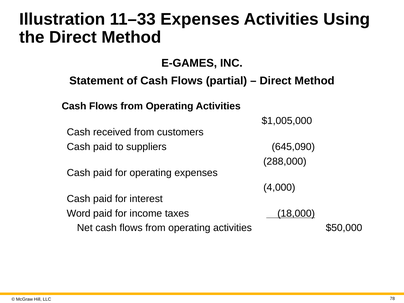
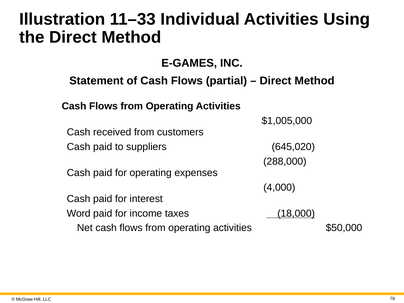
11–33 Expenses: Expenses -> Individual (200, 19)
645,090: 645,090 -> 645,020 (293, 147)
